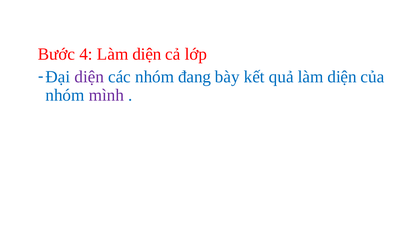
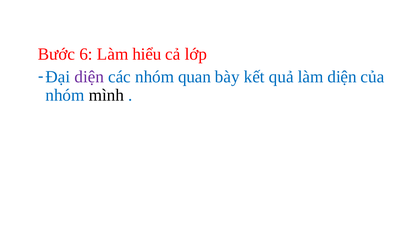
4: 4 -> 6 (86, 54)
diện: diện -> hiểu (147, 54)
đang: đang -> quan (195, 77)
mình colour: purple -> black (106, 95)
